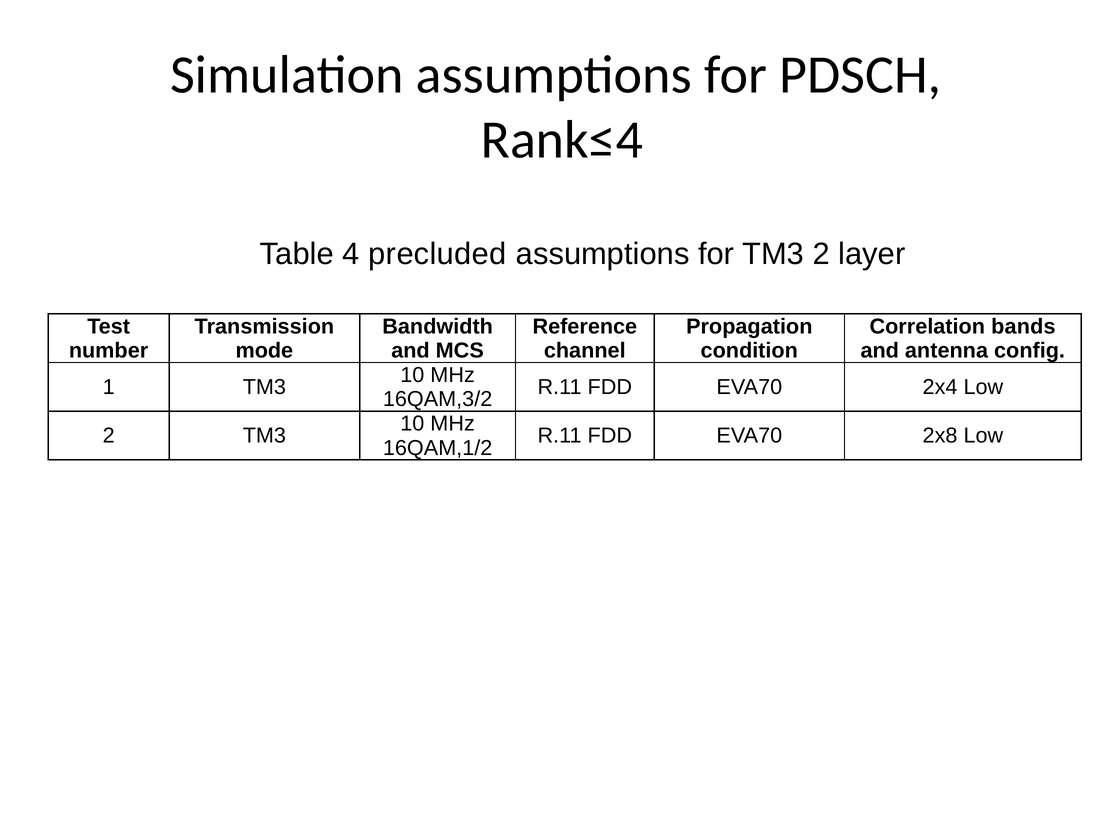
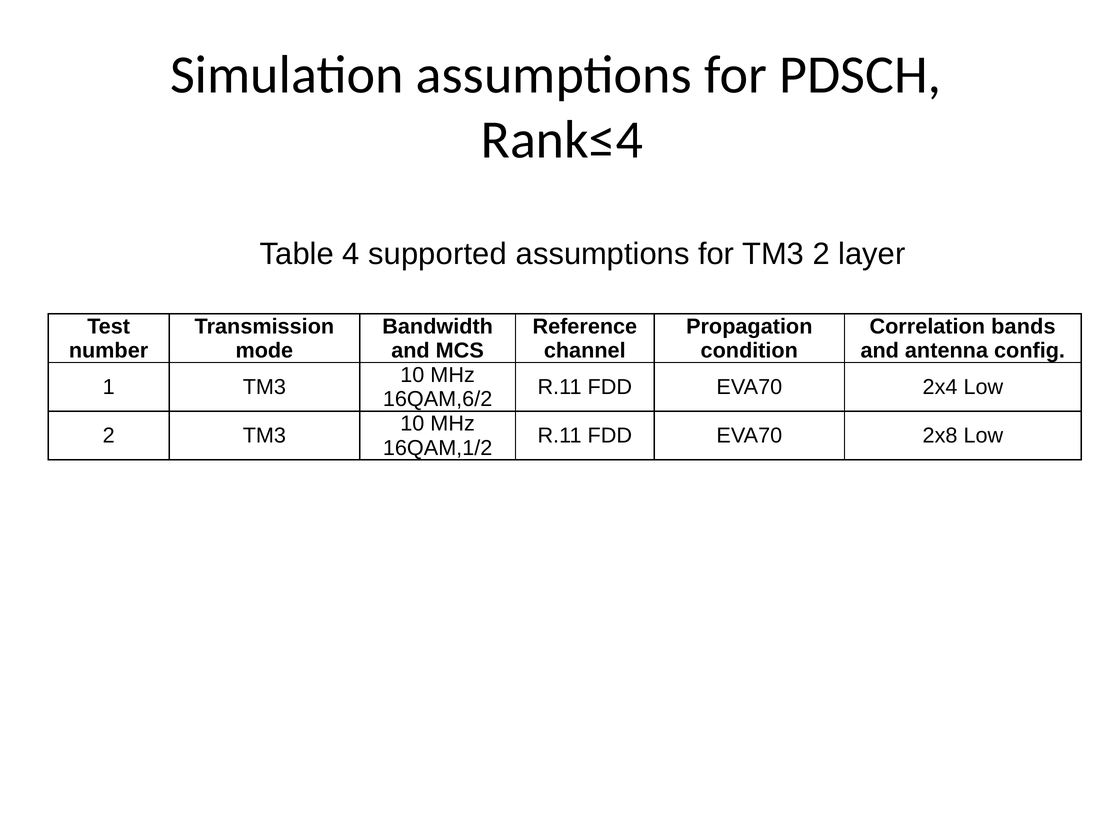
precluded: precluded -> supported (438, 254)
16QAM,3/2: 16QAM,3/2 -> 16QAM,6/2 (438, 399)
